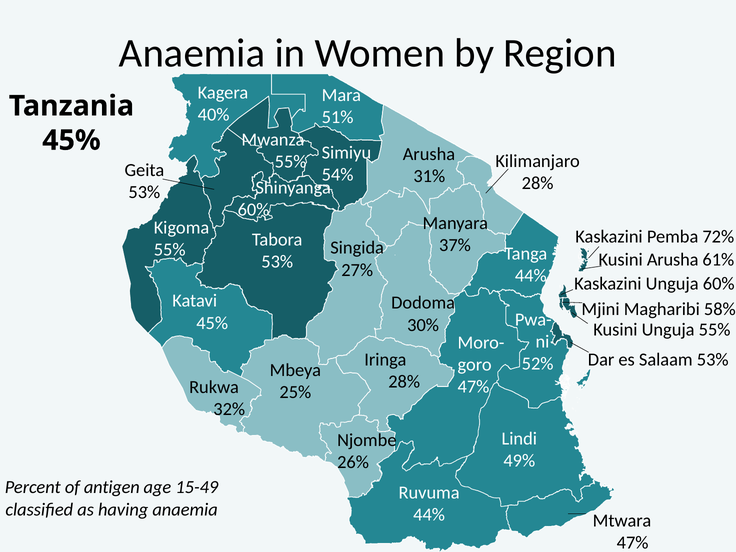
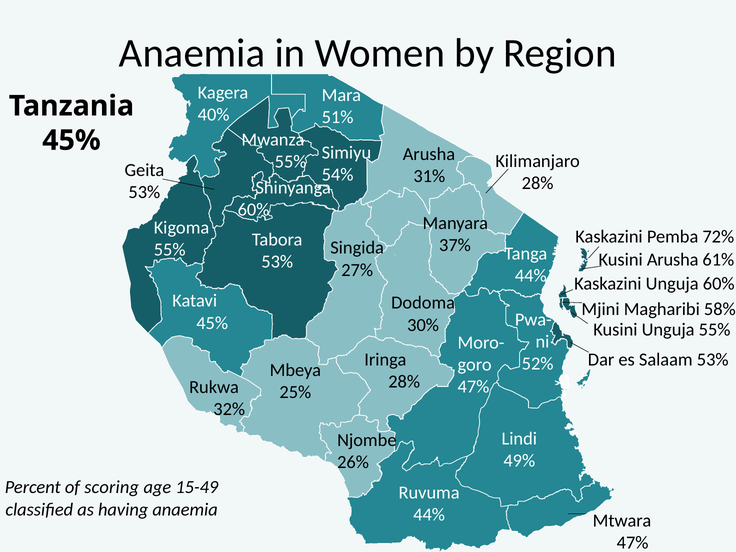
antigen: antigen -> scoring (112, 487)
